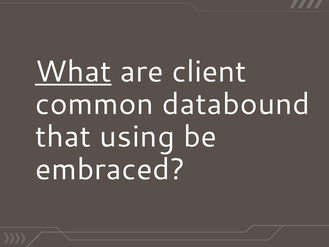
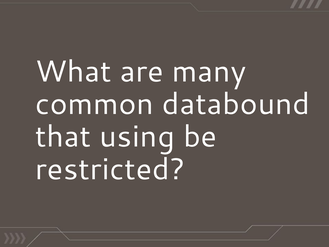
What underline: present -> none (73, 71)
client: client -> many (209, 71)
embraced: embraced -> restricted (110, 169)
